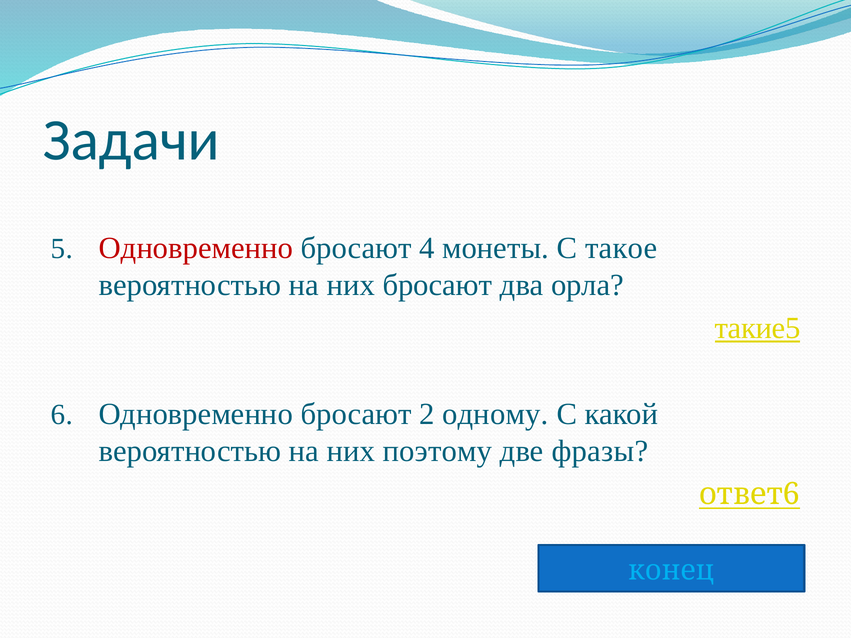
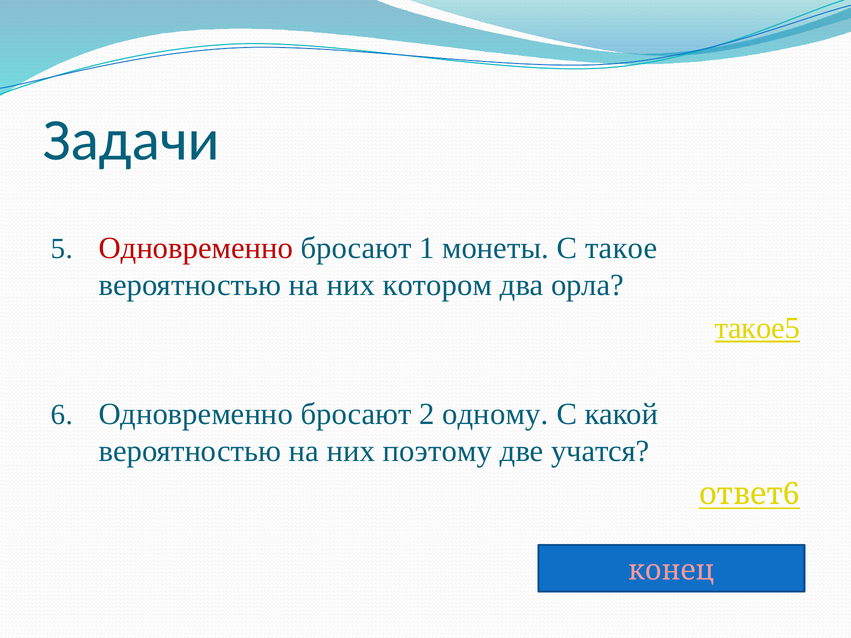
4: 4 -> 1 (427, 248)
них бросают: бросают -> котором (437, 285)
такие5: такие5 -> такое5 (757, 328)
фразы: фразы -> учатся (600, 451)
конец colour: light blue -> pink (671, 570)
